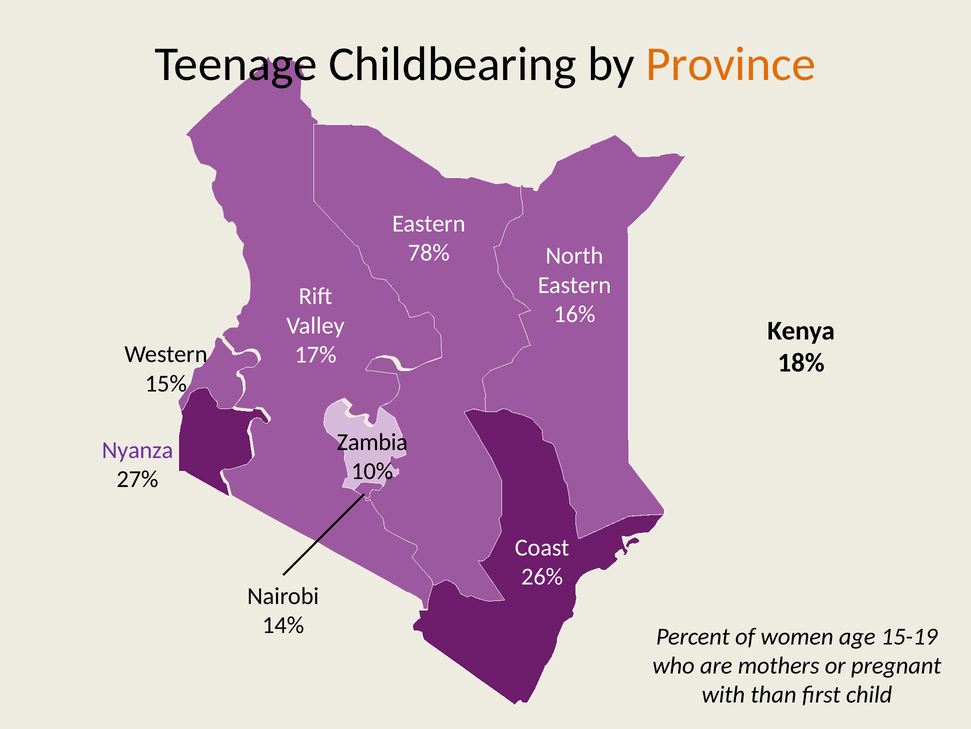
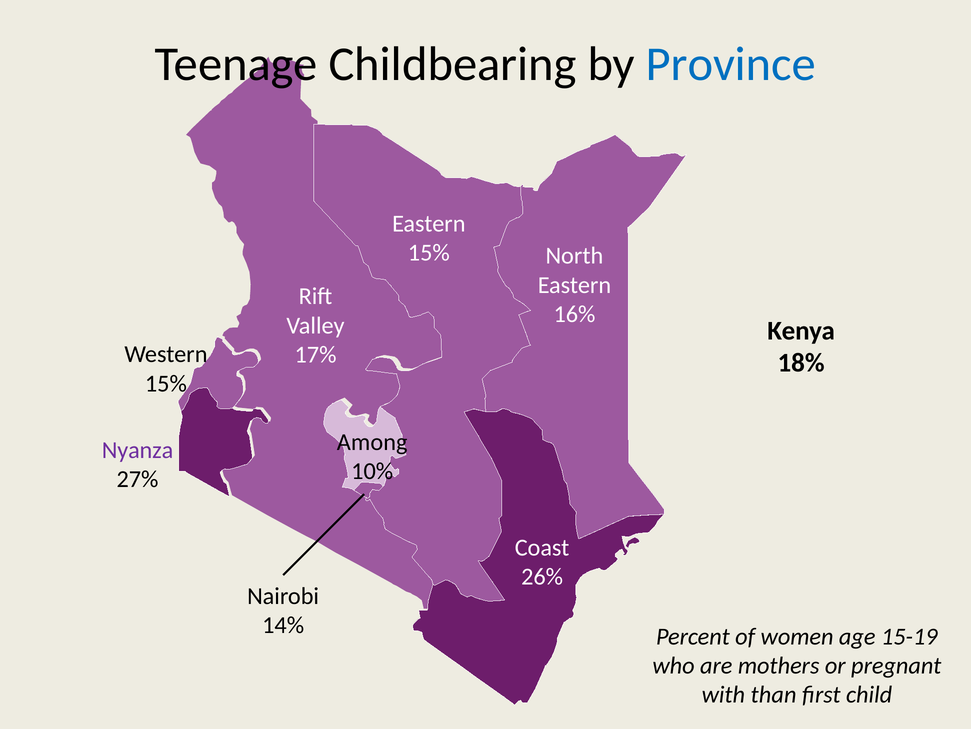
Province colour: orange -> blue (731, 64)
78%: 78% -> 15% (429, 252)
Zambia: Zambia -> Among (372, 442)
